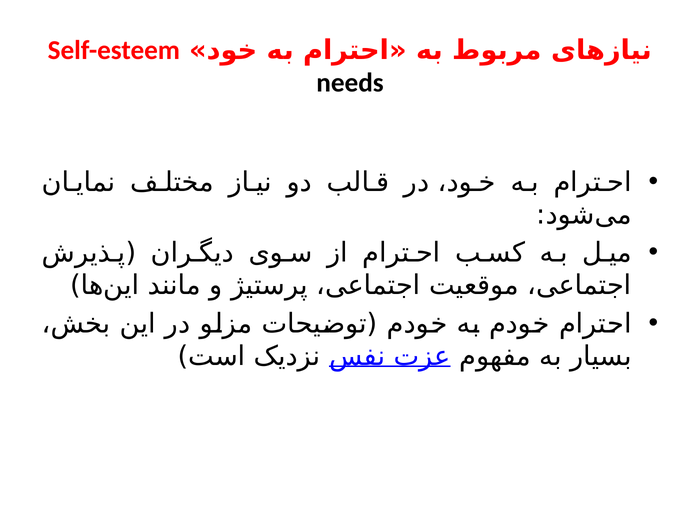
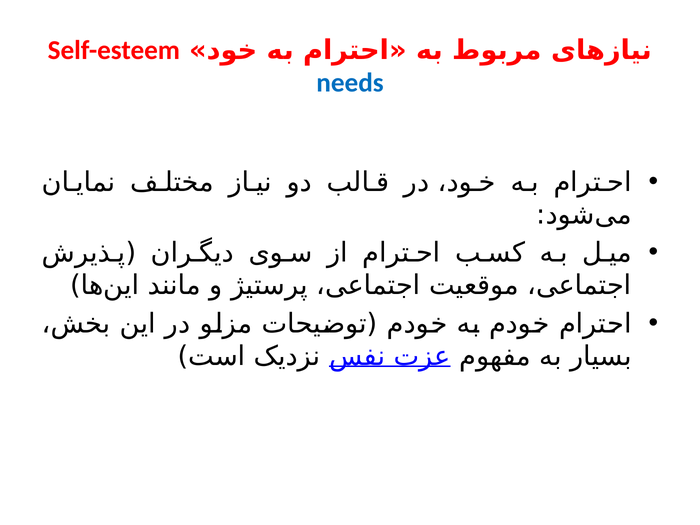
needs colour: black -> blue (350, 83)
